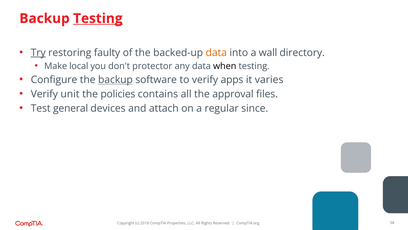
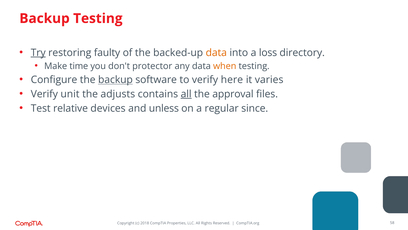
Testing underline: present -> none (98, 18)
wall: wall -> loss (268, 53)
local: local -> time (79, 66)
when colour: black -> orange (225, 66)
apps: apps -> here (232, 80)
policies: policies -> adjusts (118, 94)
all underline: none -> present (186, 94)
general: general -> relative (71, 108)
attach: attach -> unless (164, 108)
